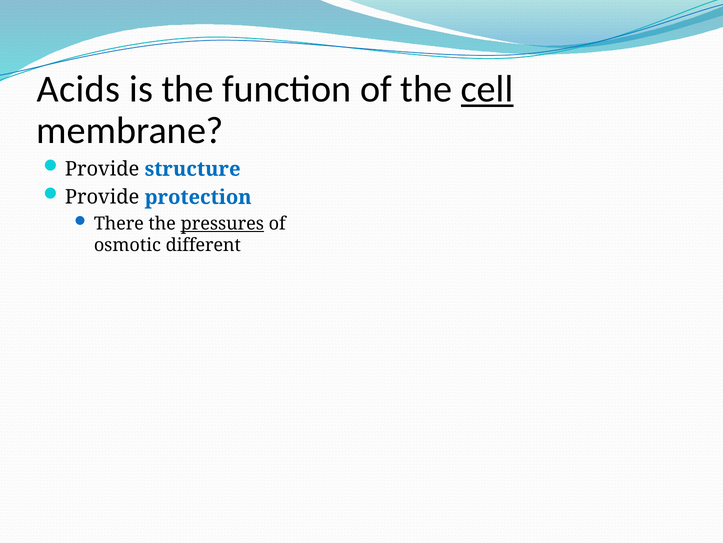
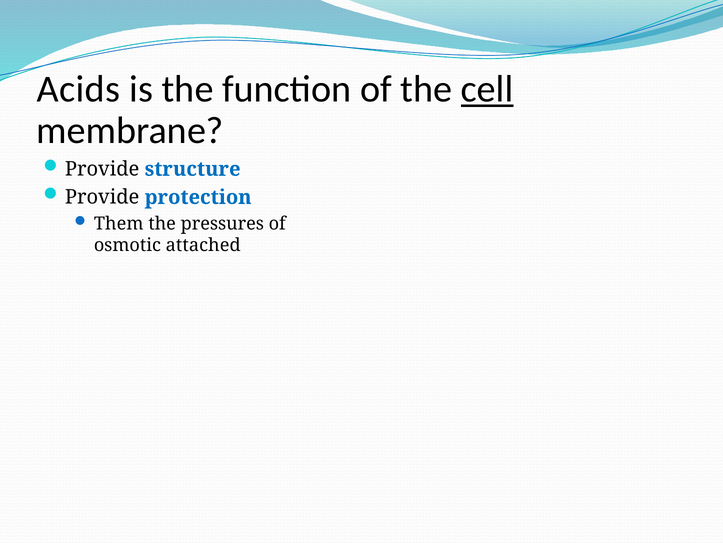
There: There -> Them (119, 223)
pressures underline: present -> none (222, 223)
different: different -> attached (203, 245)
